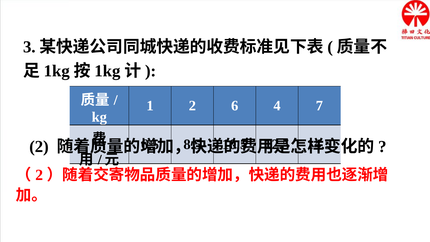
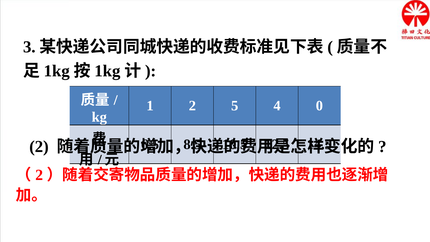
6: 6 -> 5 (235, 106)
7: 7 -> 0 (319, 106)
